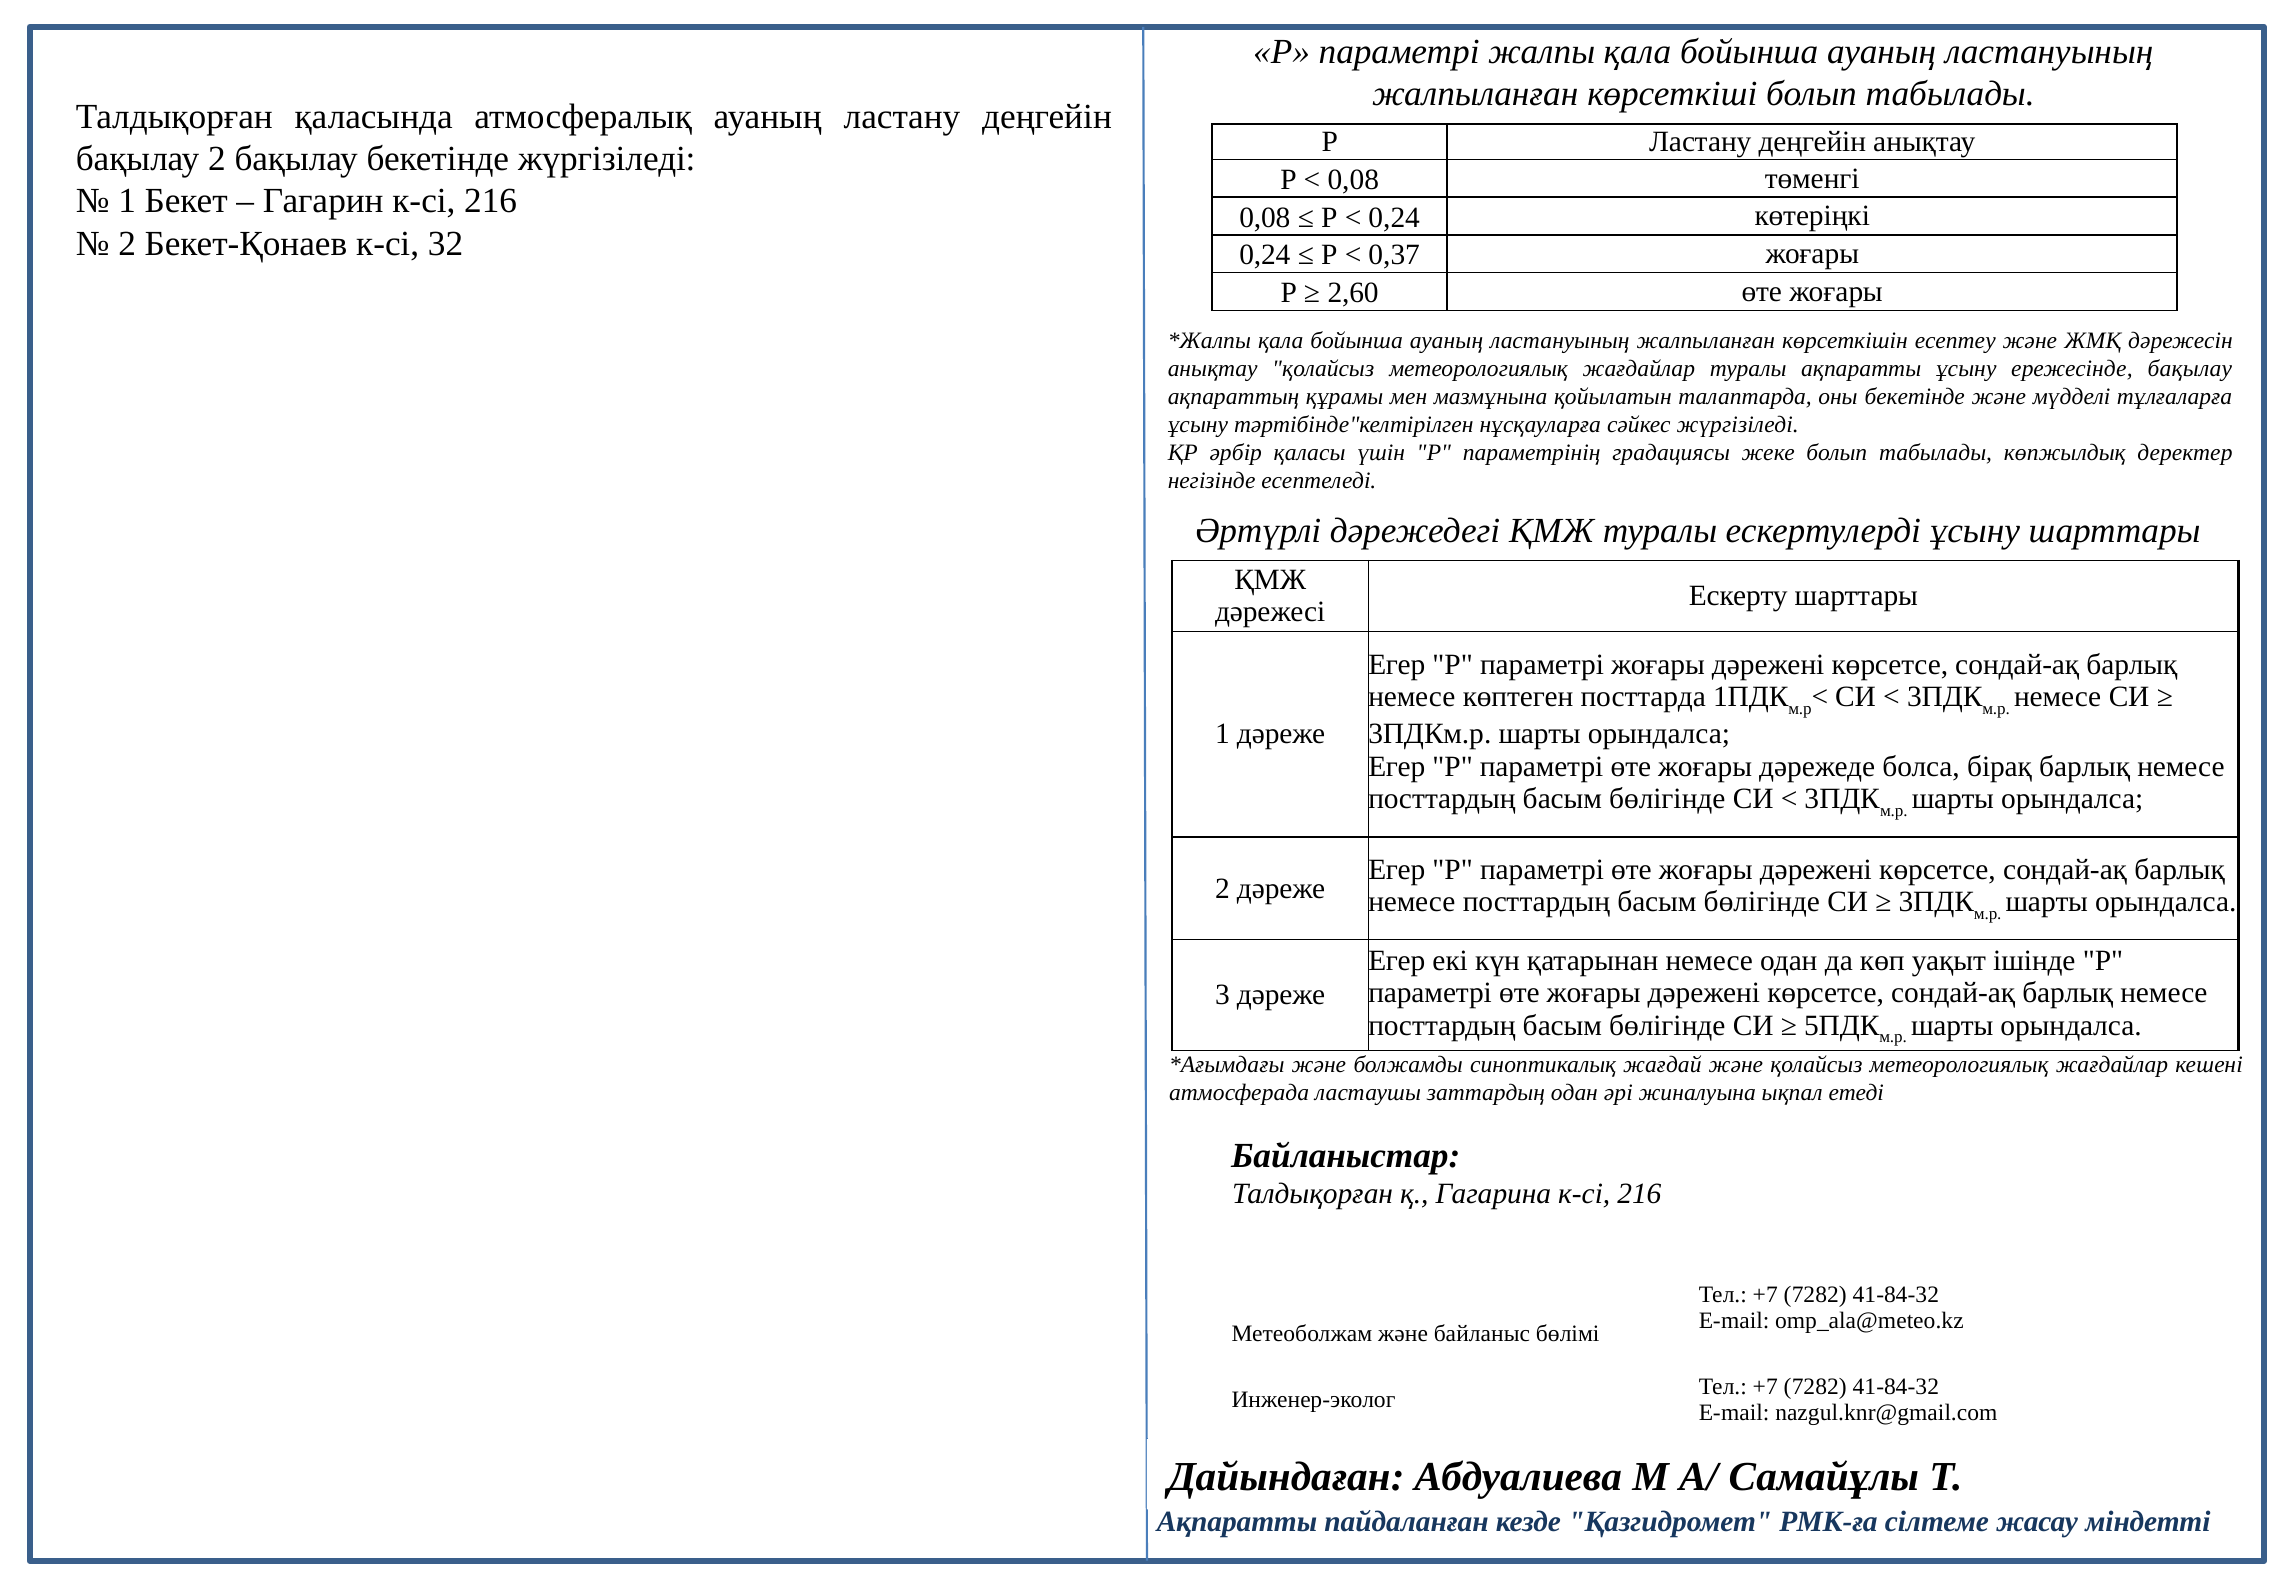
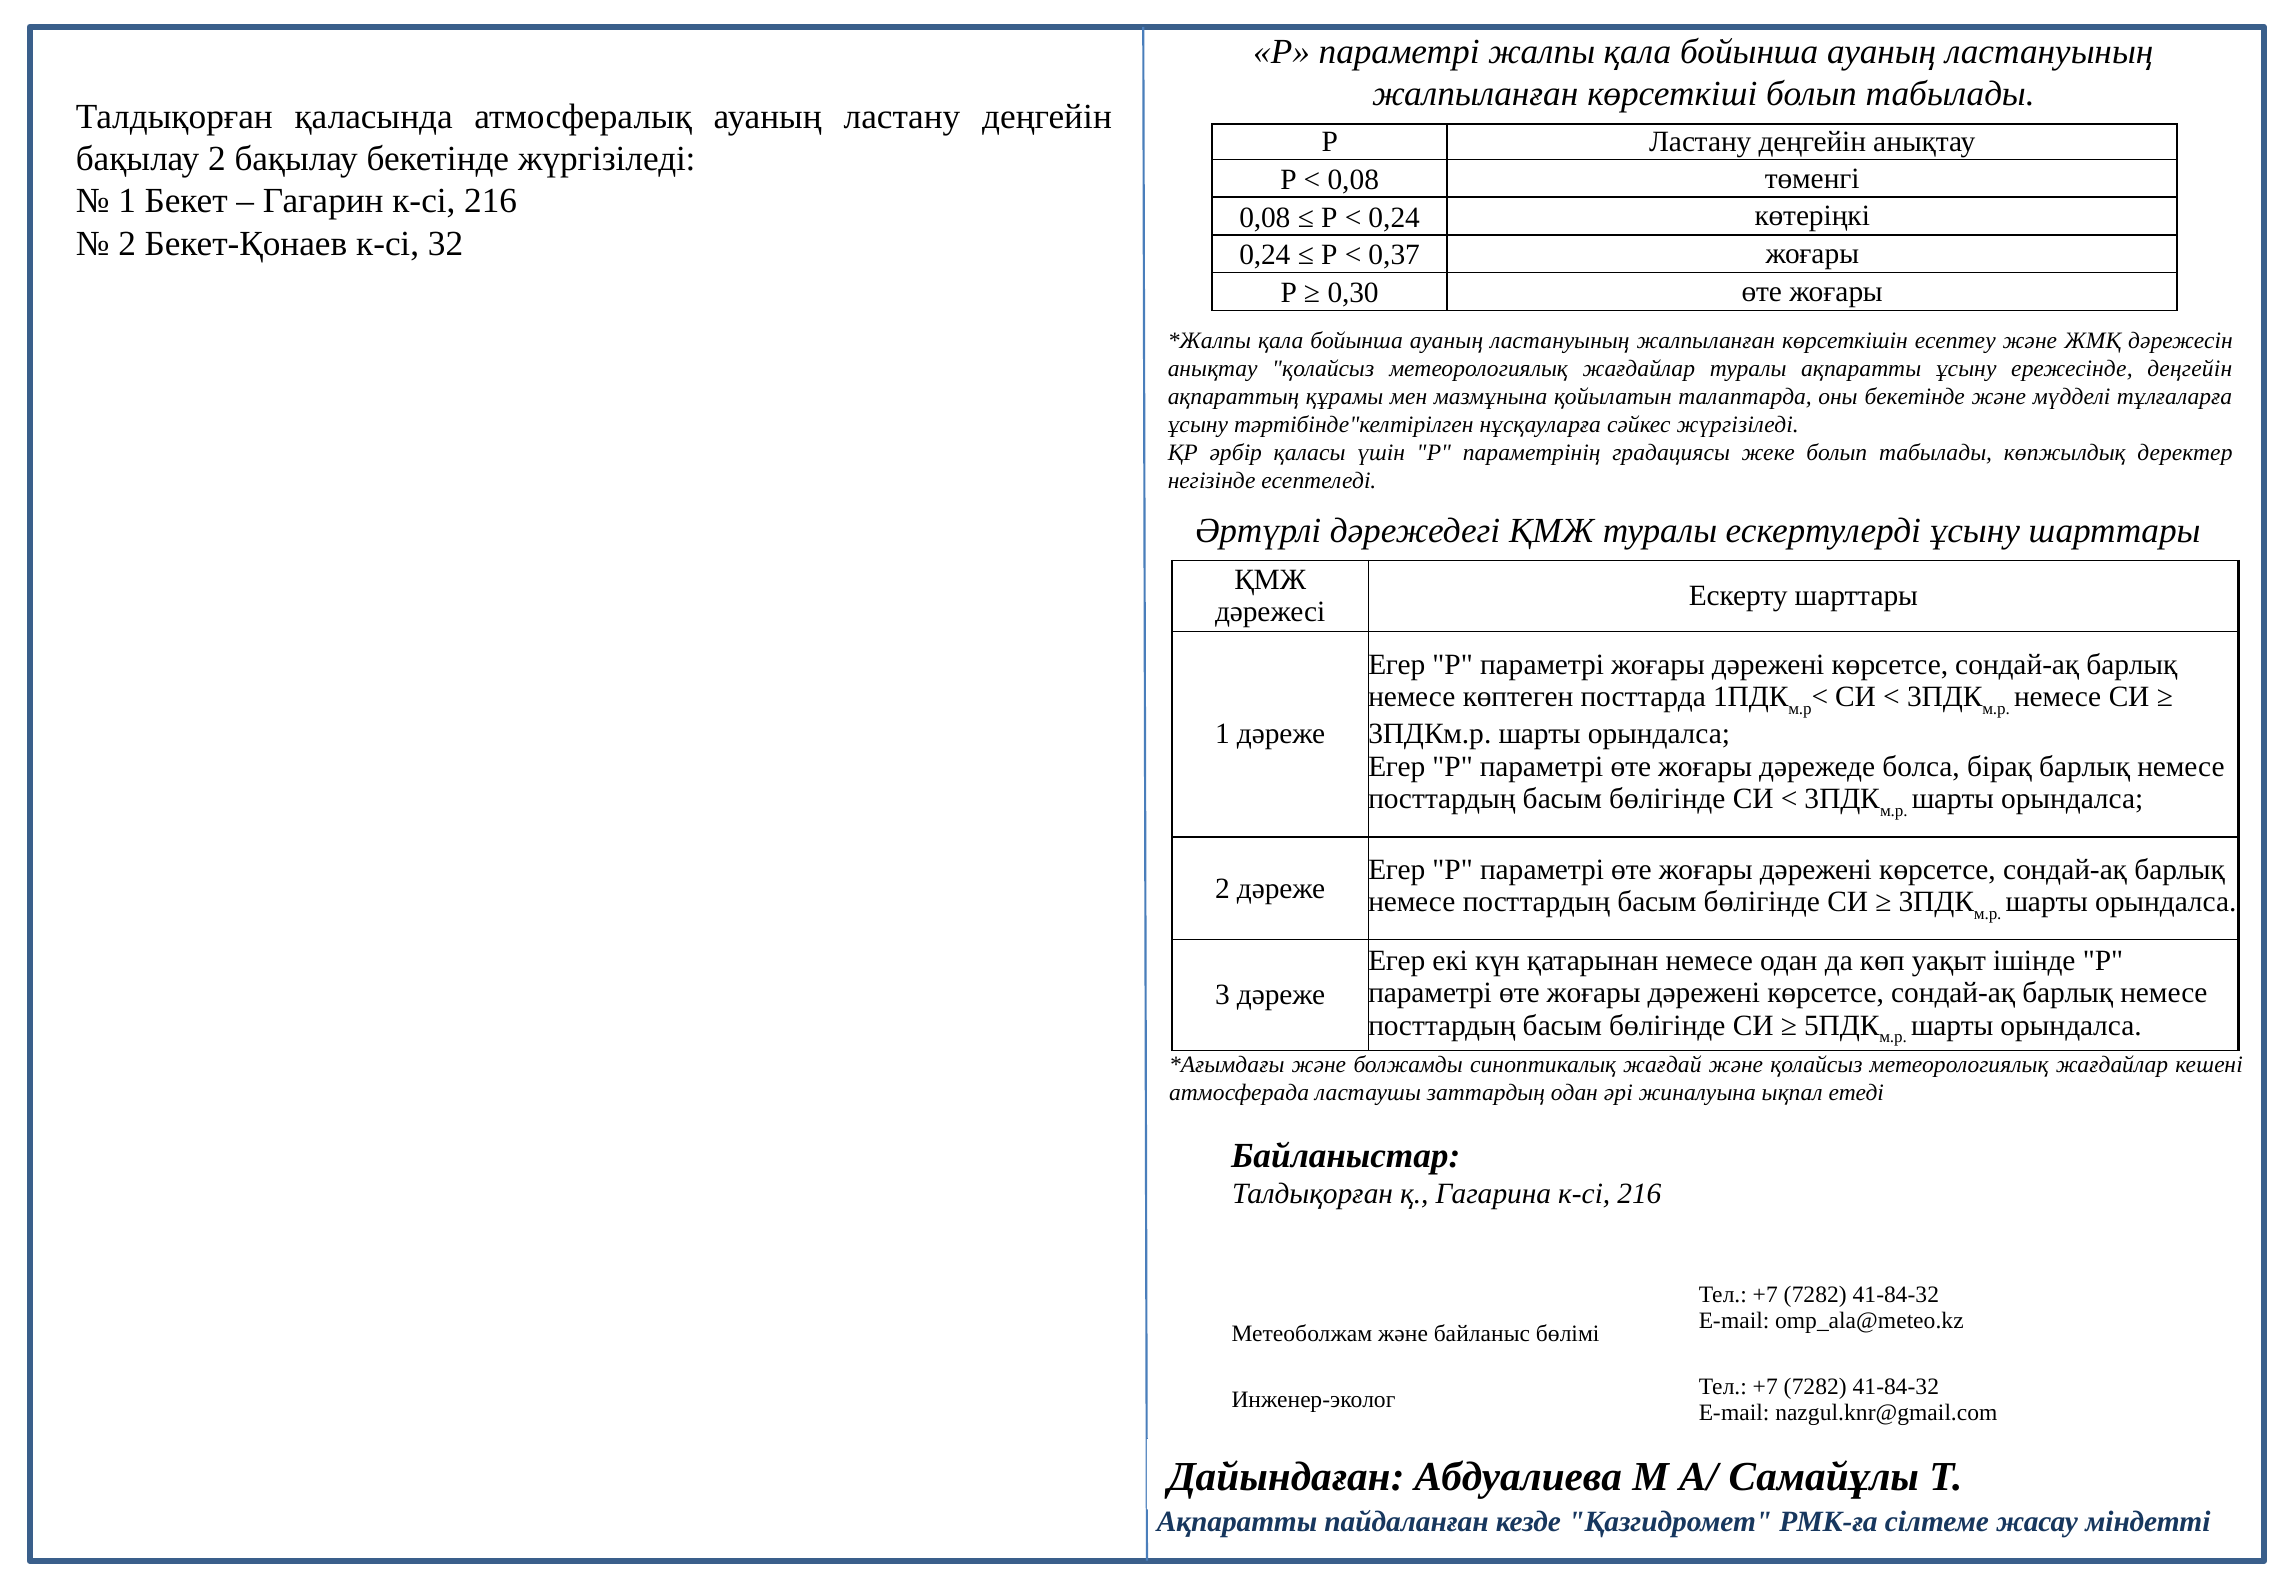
2,60: 2,60 -> 0,30 (1353, 293)
ережесінде бақылау: бақылау -> деңгейін (2190, 369)
